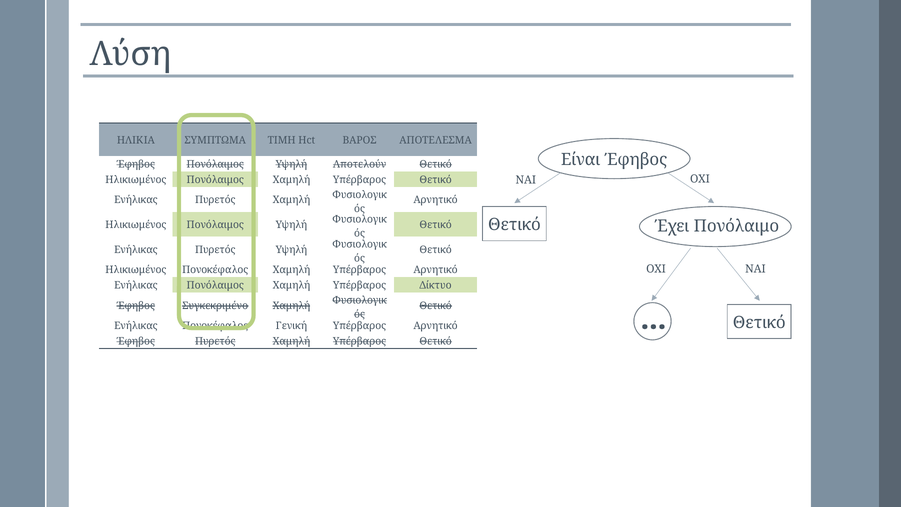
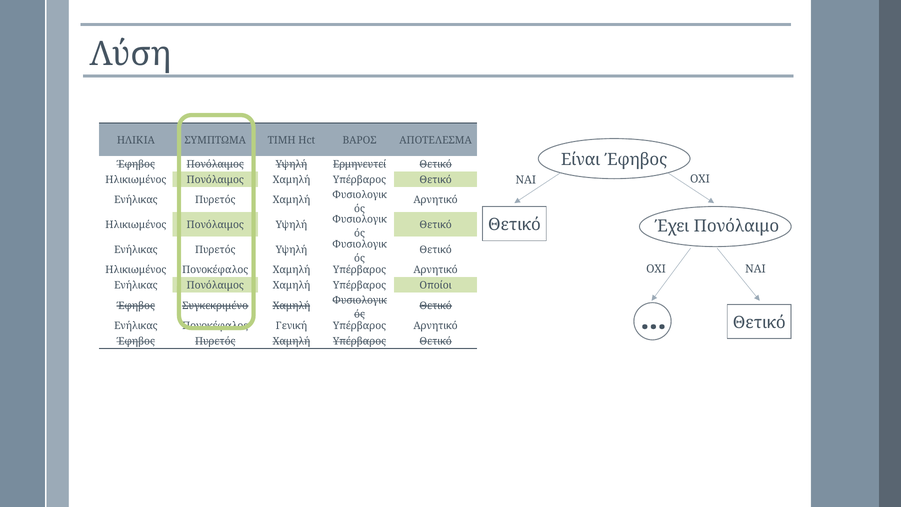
Αποτελούν: Αποτελούν -> Ερμηνευτεί (360, 164)
Δίκτυο: Δίκτυο -> Οποίοι (436, 285)
